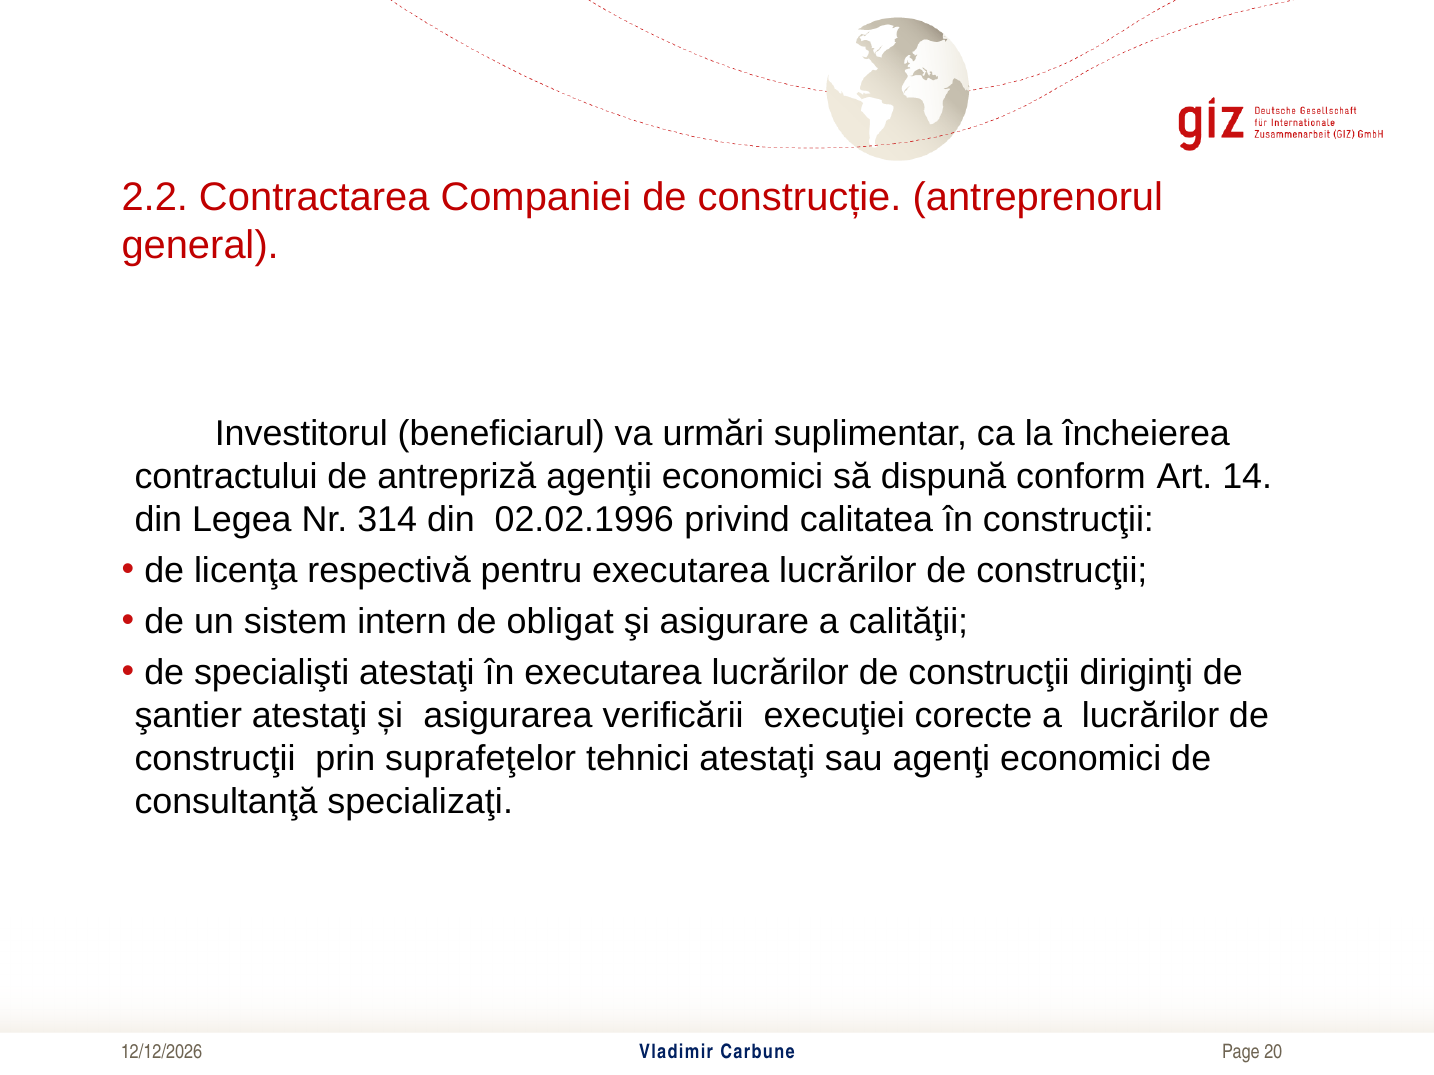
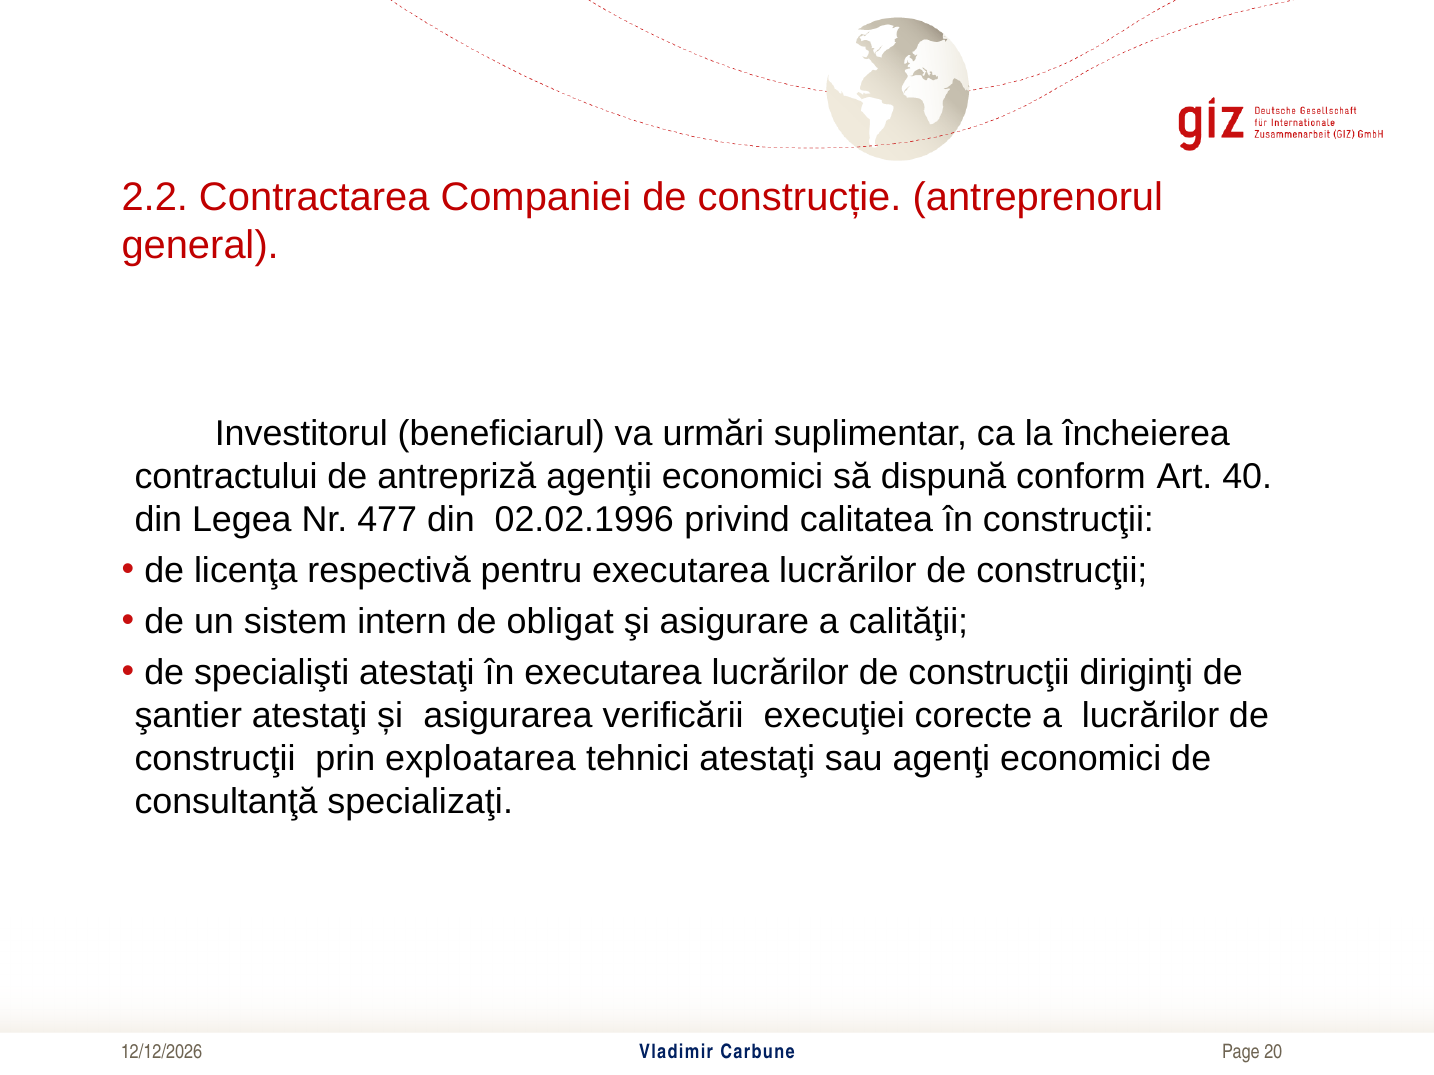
14: 14 -> 40 (1247, 477)
314: 314 -> 477 (387, 520)
suprafeţelor: suprafeţelor -> exploatarea (480, 759)
